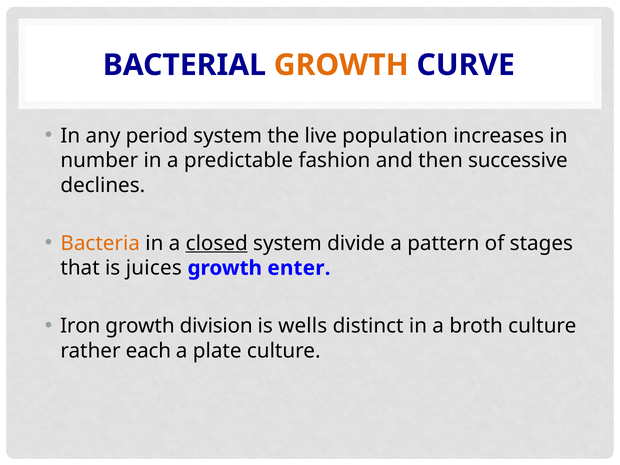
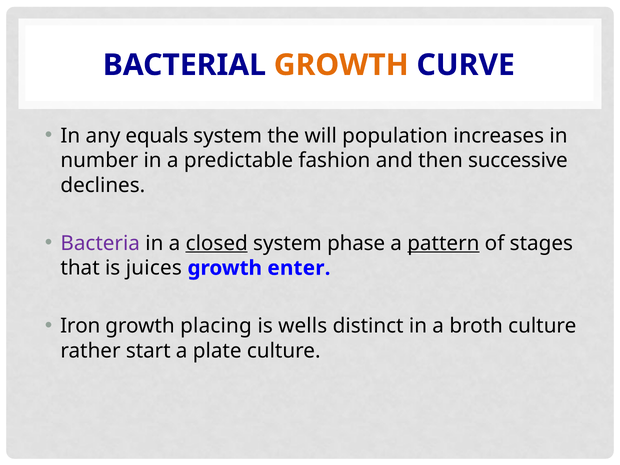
period: period -> equals (157, 136)
live: live -> will (321, 136)
Bacteria colour: orange -> purple (100, 243)
divide: divide -> phase (356, 243)
pattern underline: none -> present (443, 243)
division: division -> placing (216, 326)
each: each -> start (148, 351)
